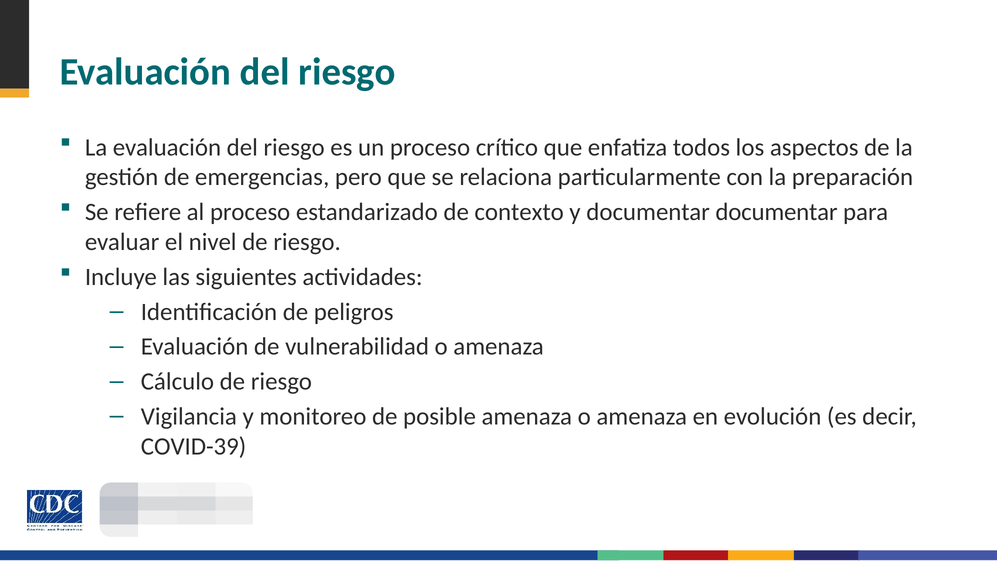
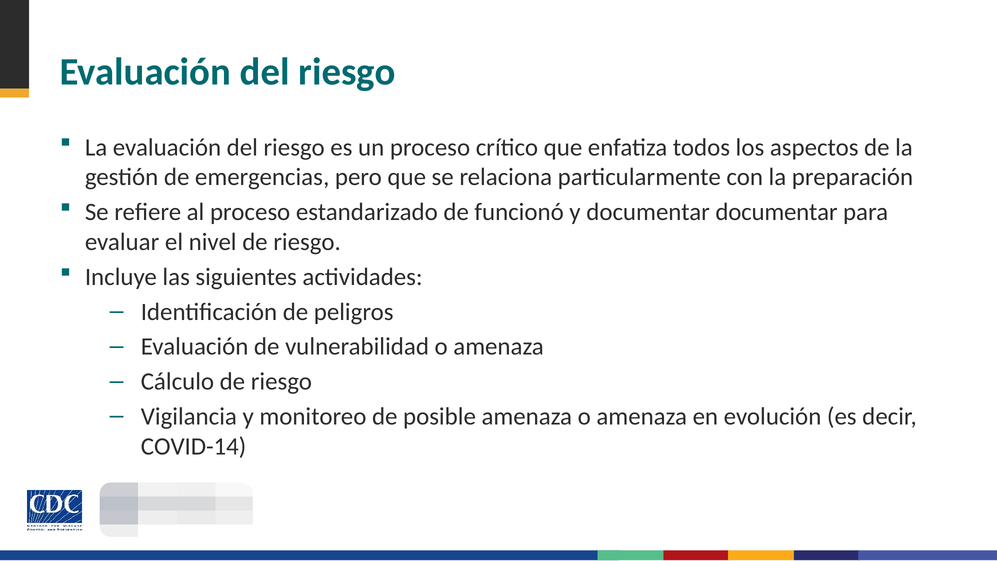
contexto: contexto -> funcionó (519, 212)
COVID-39: COVID-39 -> COVID-14 (194, 446)
